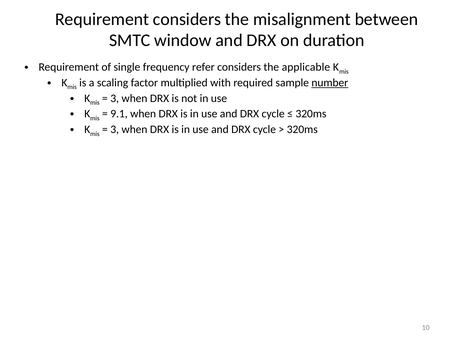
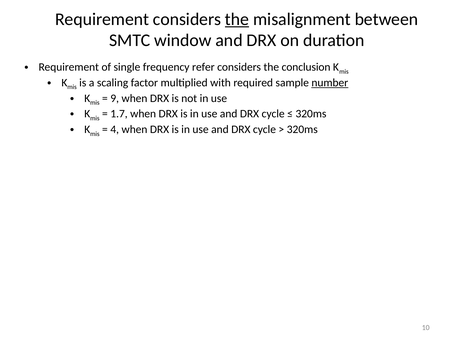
the underline: none -> present (237, 19)
applicable: applicable -> conclusion (306, 67)
3: 3 -> 9 (115, 98)
9.1: 9.1 -> 1.7 (119, 114)
3: 3 -> 4 (115, 129)
